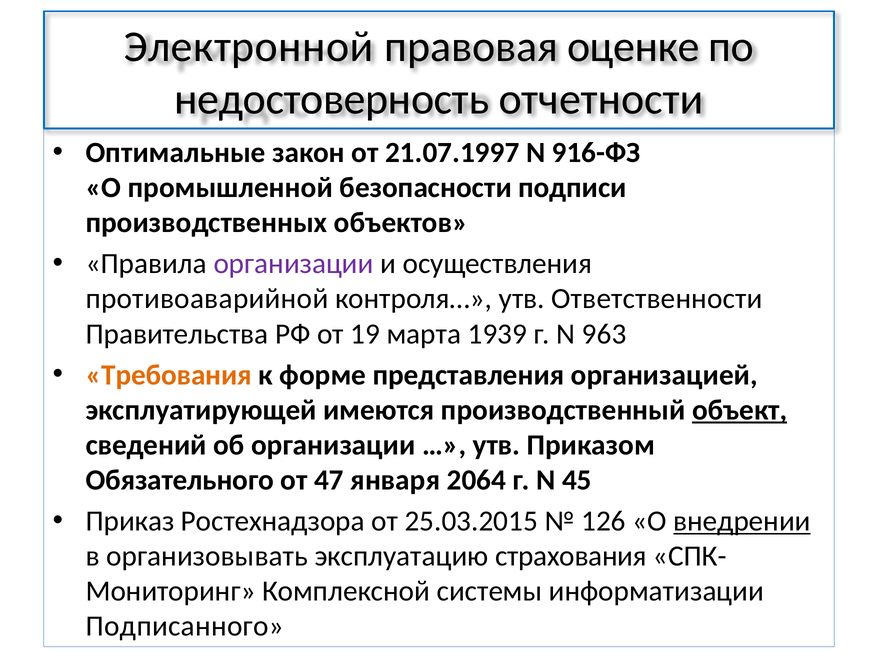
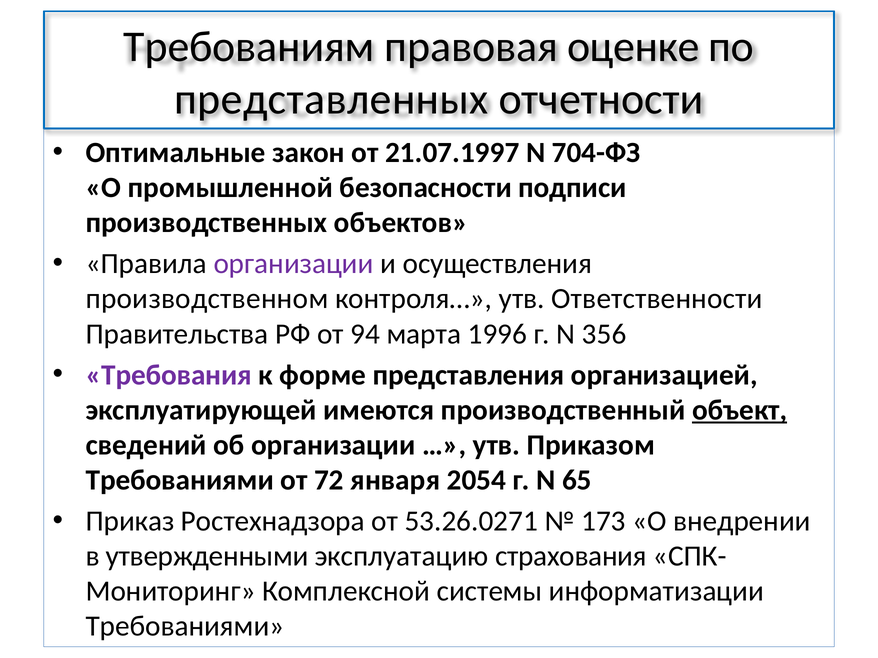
Электронной: Электронной -> Требованиям (249, 47)
недостоверность: недостоверность -> представленных (331, 99)
916-ФЗ: 916-ФЗ -> 704-ФЗ (596, 153)
противоаварийной: противоаварийной -> производственном (207, 299)
19: 19 -> 94 (365, 334)
1939: 1939 -> 1996 (497, 334)
963: 963 -> 356 (604, 334)
Требования colour: orange -> purple (169, 375)
Обязательного: Обязательного -> Требованиями (180, 480)
47: 47 -> 72 (329, 480)
2064: 2064 -> 2054 (476, 480)
45: 45 -> 65 (577, 480)
25.03.2015: 25.03.2015 -> 53.26.0271 (471, 521)
126: 126 -> 173 (603, 521)
внедрении underline: present -> none (742, 521)
организовывать: организовывать -> утвержденными (207, 557)
Подписанного: Подписанного -> Требованиями (185, 627)
